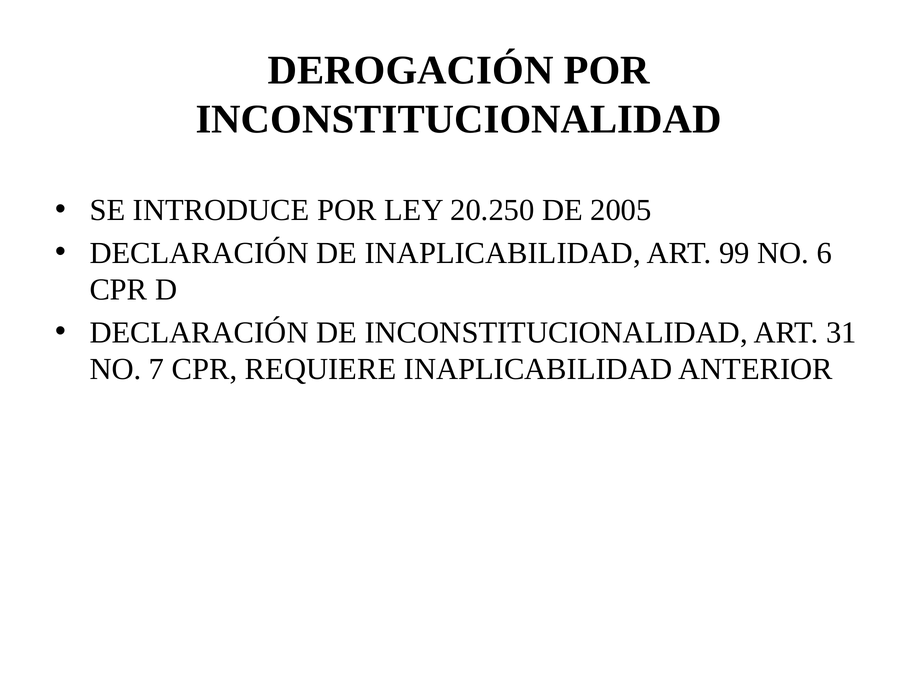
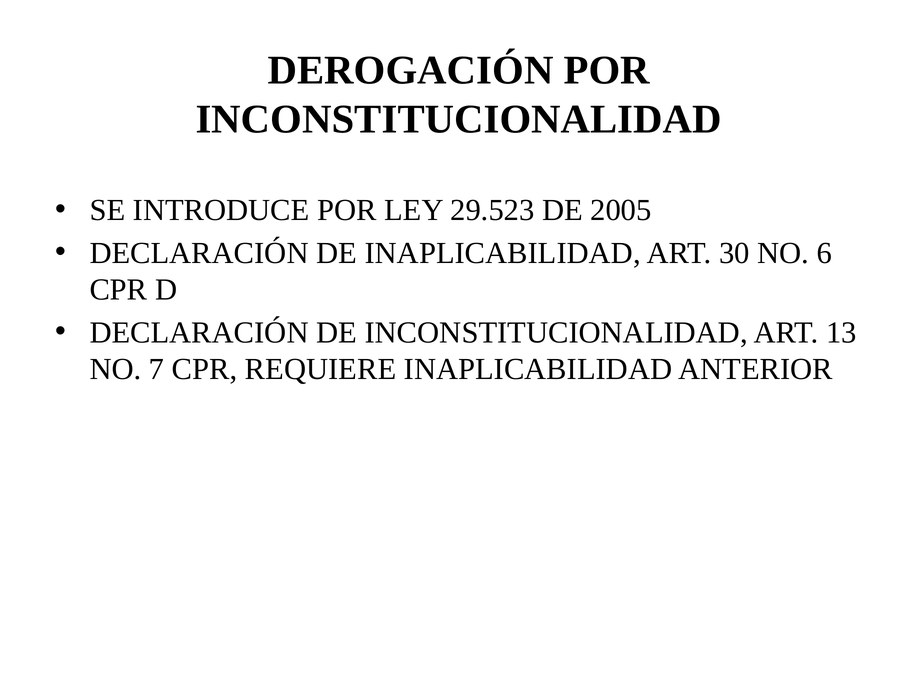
20.250: 20.250 -> 29.523 (492, 210)
99: 99 -> 30 (734, 253)
31: 31 -> 13 (841, 333)
